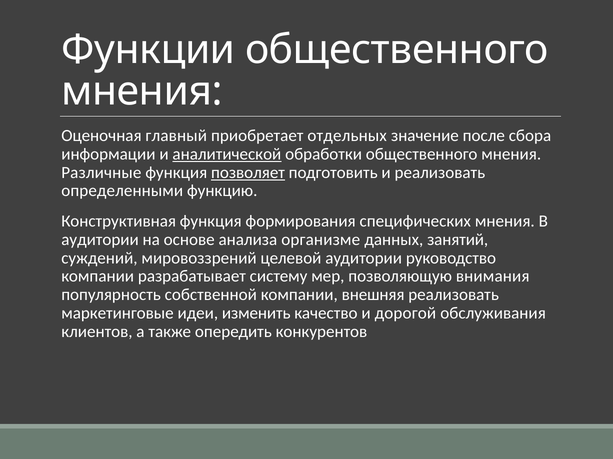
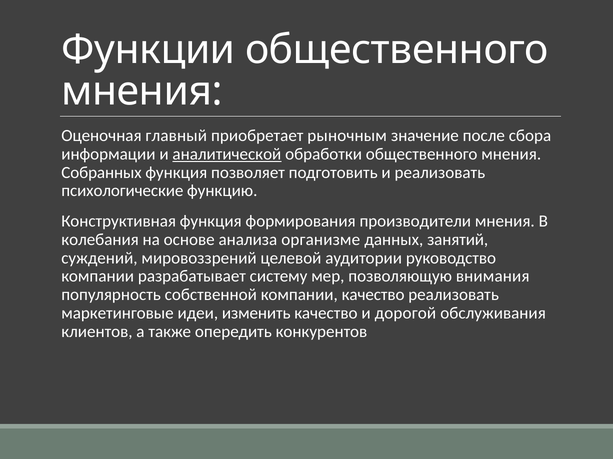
отдельных: отдельных -> рыночным (347, 136)
Различные: Различные -> Собранных (101, 173)
позволяет underline: present -> none (248, 173)
определенными: определенными -> психологические (122, 191)
специфических: специфических -> производители (415, 222)
аудитории: аудитории -> колебания (100, 240)
компании внешняя: внешняя -> качество (373, 295)
